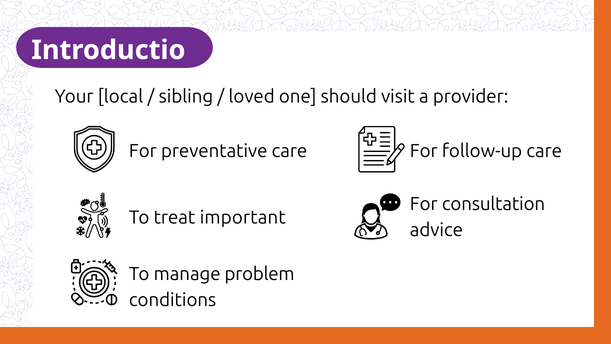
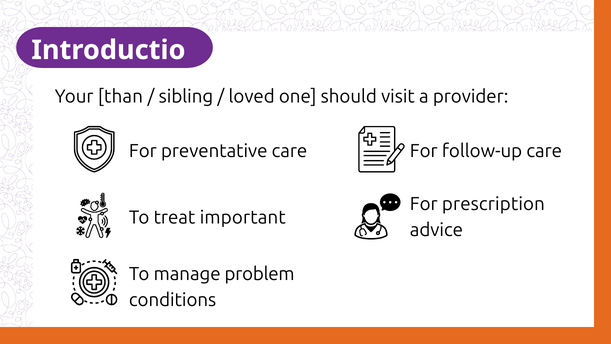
local: local -> than (120, 97)
consultation: consultation -> prescription (493, 204)
